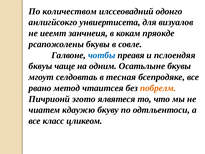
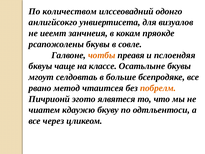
чотбы colour: blue -> orange (102, 55)
одним: одним -> классе (103, 66)
тесная: тесная -> больше (121, 77)
класс: класс -> через (53, 121)
